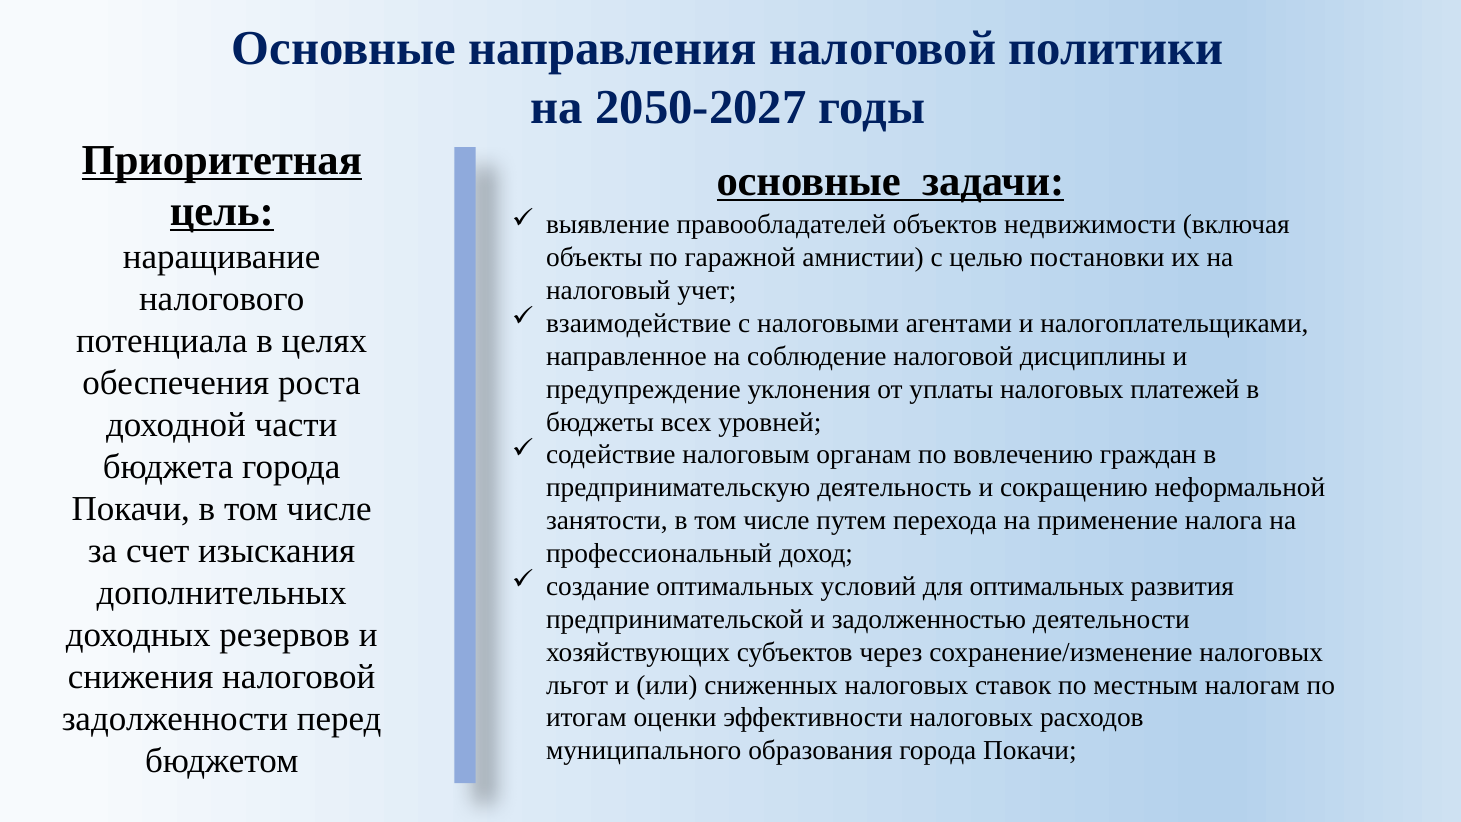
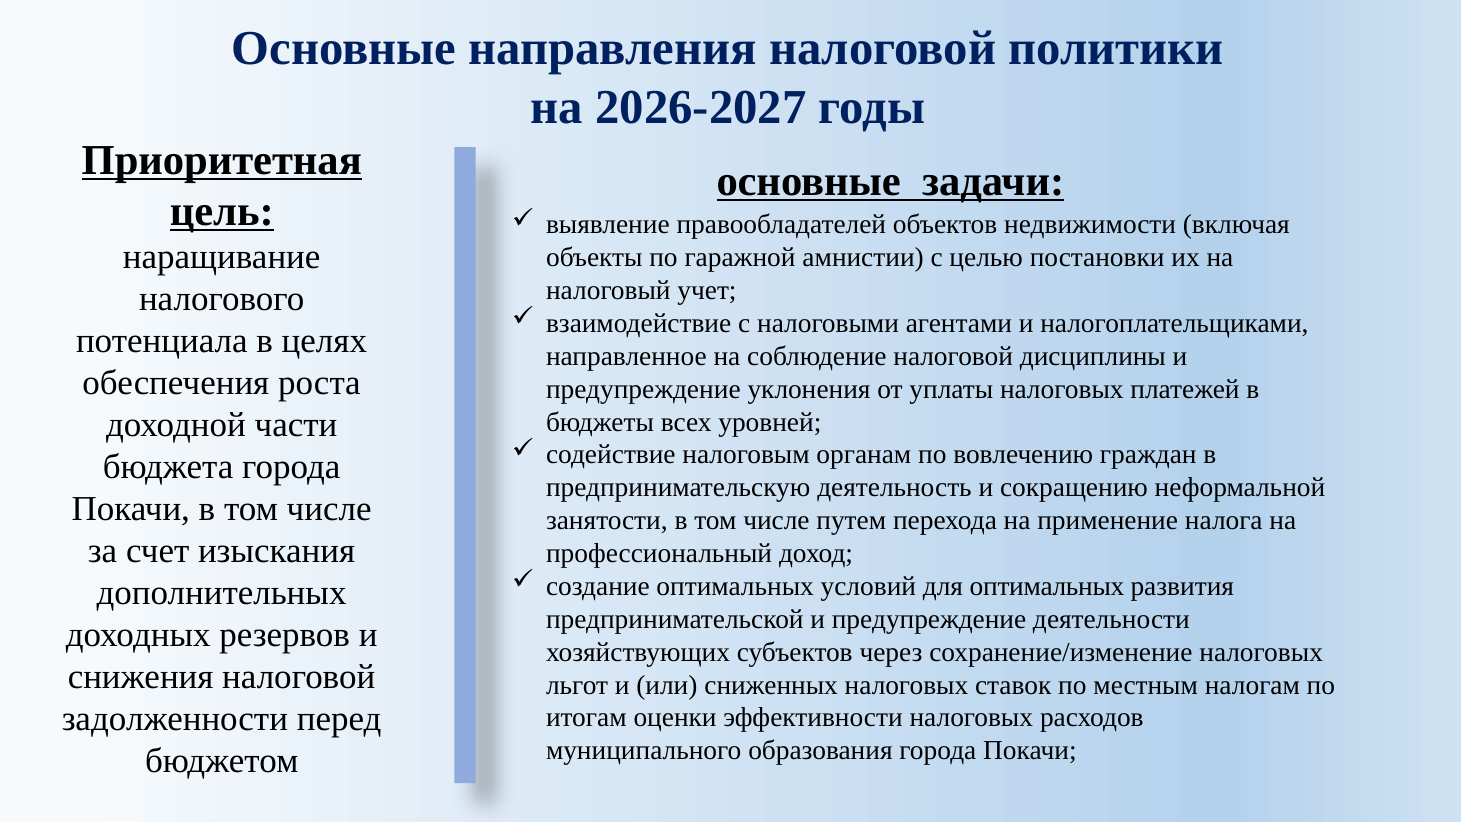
2050-2027: 2050-2027 -> 2026-2027 (701, 107)
предпринимательской и задолженностью: задолженностью -> предупреждение (929, 619)
